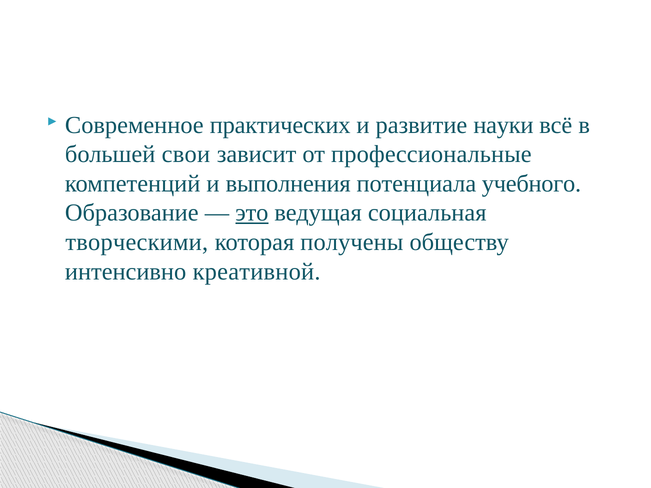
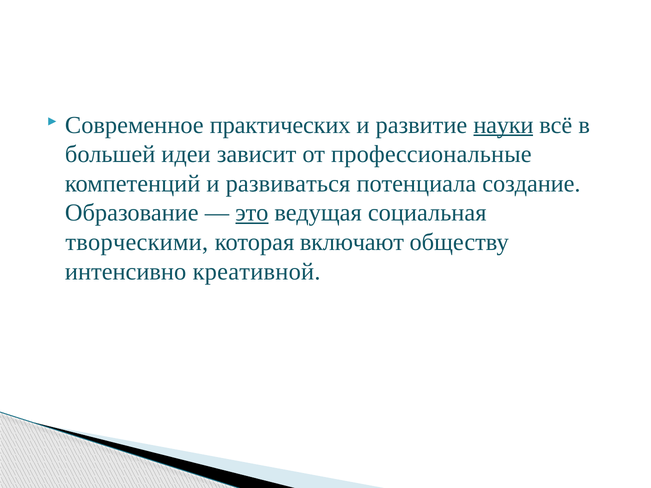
науки underline: none -> present (503, 125)
свои: свои -> идеи (186, 154)
выполнения: выполнения -> развиваться (288, 184)
учебного: учебного -> создание (531, 184)
получены: получены -> включают (352, 242)
